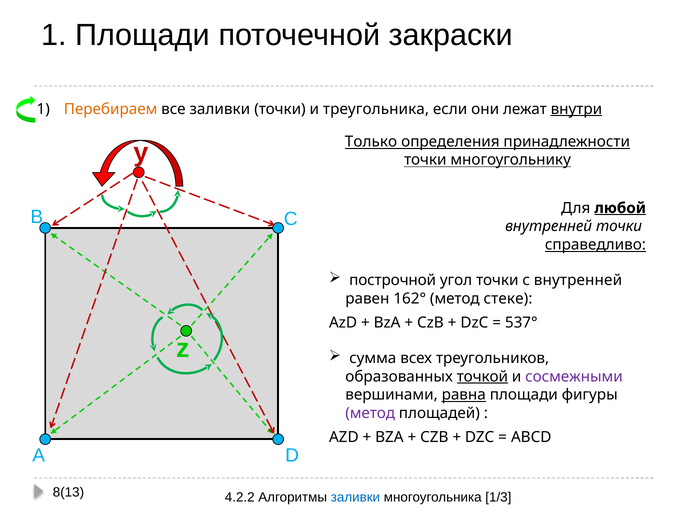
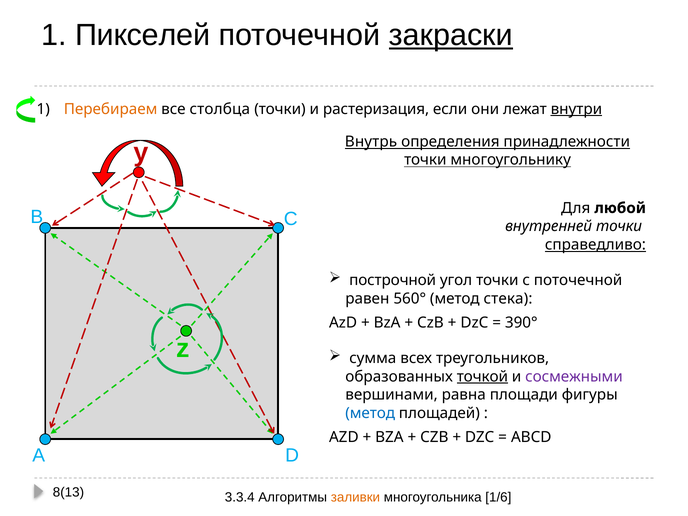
1 Площади: Площади -> Пикселей (143, 35)
закраски underline: none -> present (451, 35)
все заливки: заливки -> столбца (220, 109)
треугольника: треугольника -> растеризация (376, 109)
Только: Только -> Внутрь (371, 142)
любой underline: present -> none (620, 208)
с внутренней: внутренней -> поточечной (578, 280)
162°: 162° -> 560° (410, 299)
стеке: стеке -> стека (508, 299)
537°: 537° -> 390° (521, 323)
равна underline: present -> none (464, 395)
метод colour: purple -> blue (370, 413)
4.2.2: 4.2.2 -> 3.3.4 (240, 497)
заливки colour: blue -> orange (355, 497)
1/3: 1/3 -> 1/6 (498, 497)
